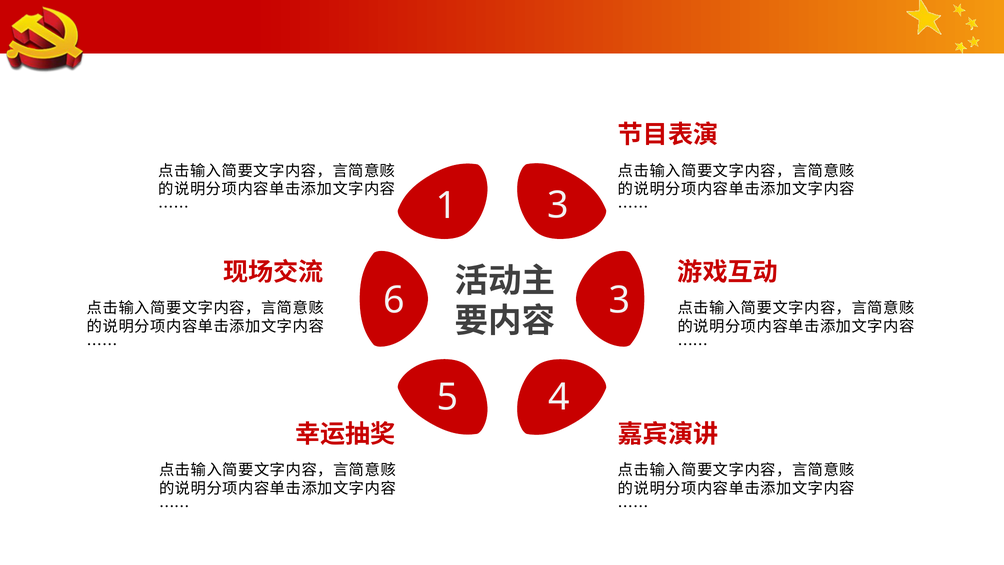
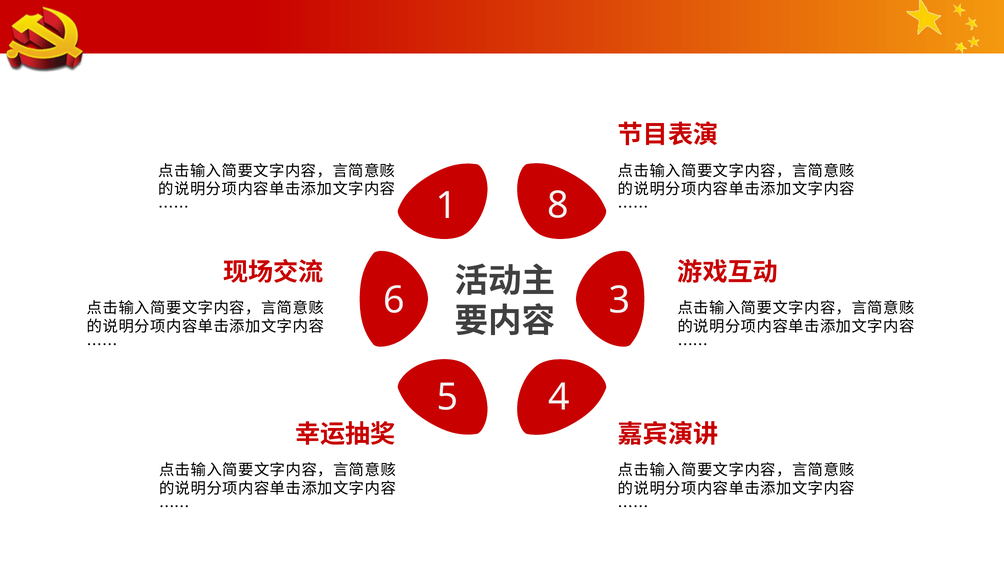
1 3: 3 -> 8 (558, 205)
